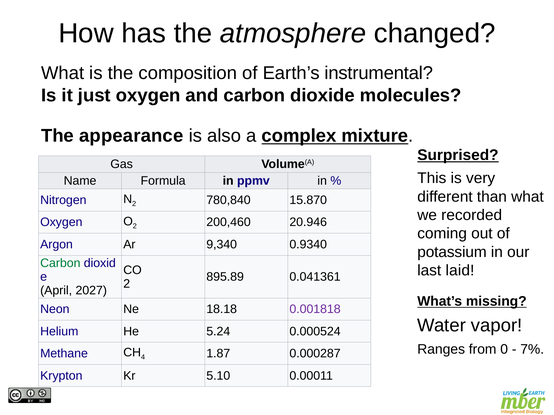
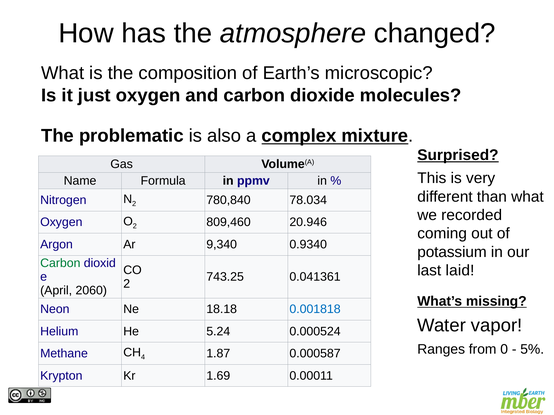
instrumental: instrumental -> microscopic (379, 73)
appearance: appearance -> problematic (131, 136)
15.870: 15.870 -> 78.034 (308, 200)
200,460: 200,460 -> 809,460 (229, 223)
895.89: 895.89 -> 743.25 (225, 277)
2027: 2027 -> 2060 (91, 291)
0.001818 colour: purple -> blue (315, 310)
7%: 7% -> 5% (532, 350)
0.000287: 0.000287 -> 0.000587 (315, 354)
5.10: 5.10 -> 1.69 (218, 376)
